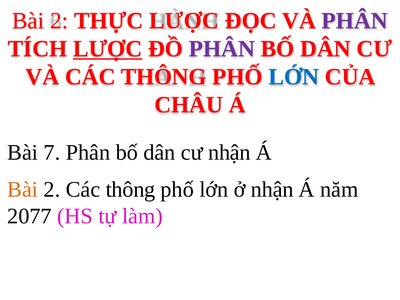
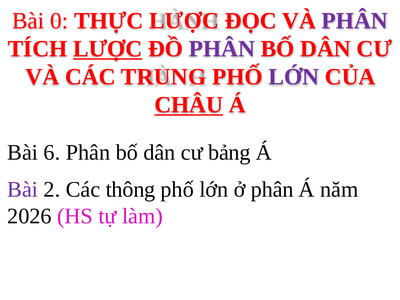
2: 2 -> 0 (59, 21)
VÀ CÁC THÔNG: THÔNG -> TRUNG (164, 77)
LỚN colour: blue -> purple (294, 77)
CHÂU underline: none -> present (189, 105)
7: 7 -> 6 (52, 152)
cư nhận: nhận -> bảng (229, 152)
Bài colour: orange -> purple (23, 190)
ở nhận: nhận -> phân (272, 190)
2077: 2077 -> 2026 (29, 216)
